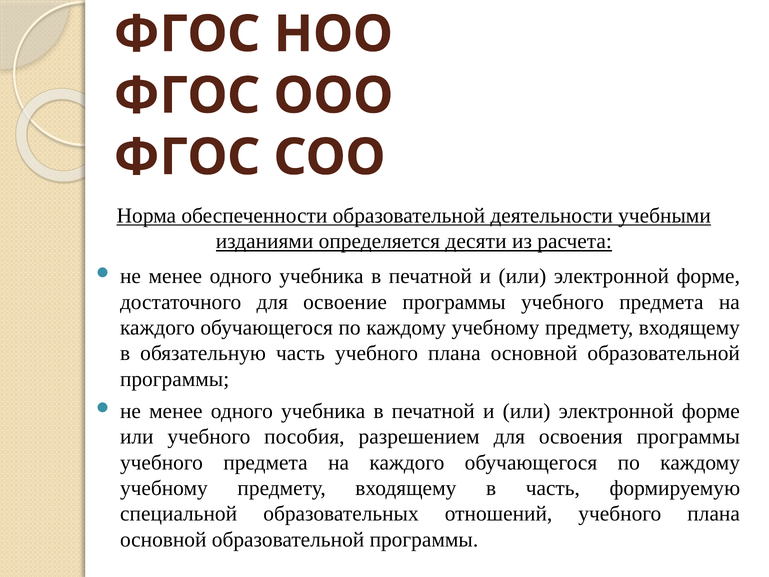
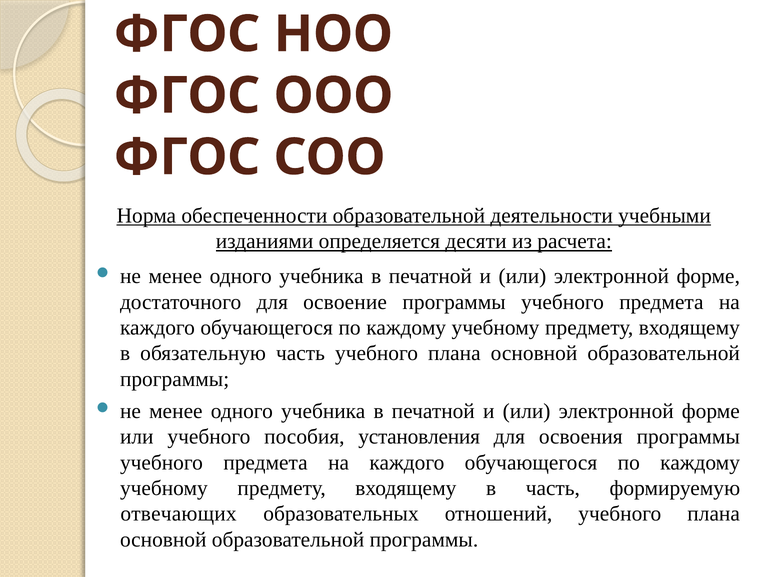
разрешением: разрешением -> установления (419, 437)
специальной: специальной -> отвечающих (179, 514)
